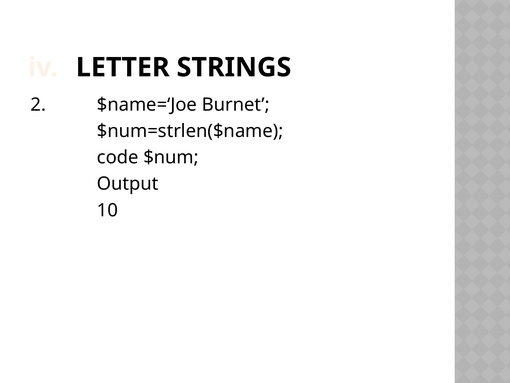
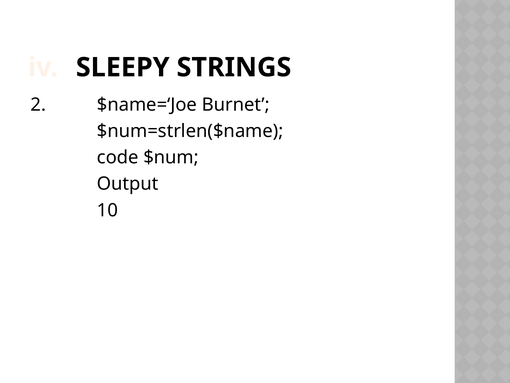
LETTER: LETTER -> SLEEPY (123, 67)
